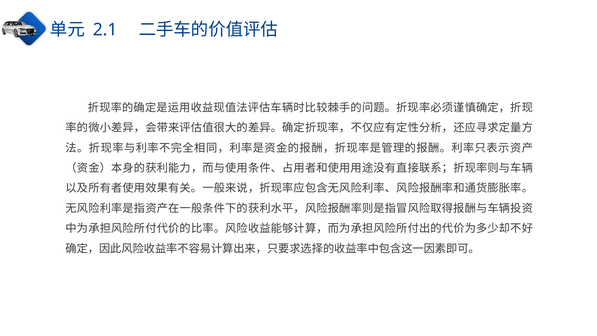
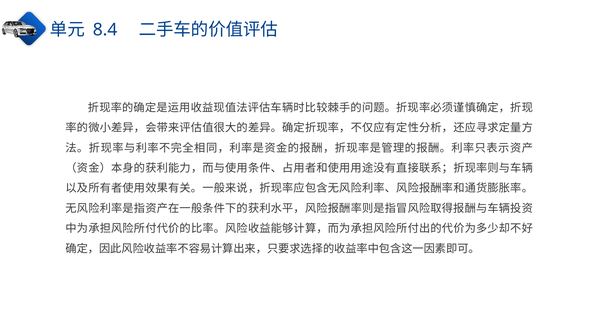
2.1: 2.1 -> 8.4 (105, 30)
